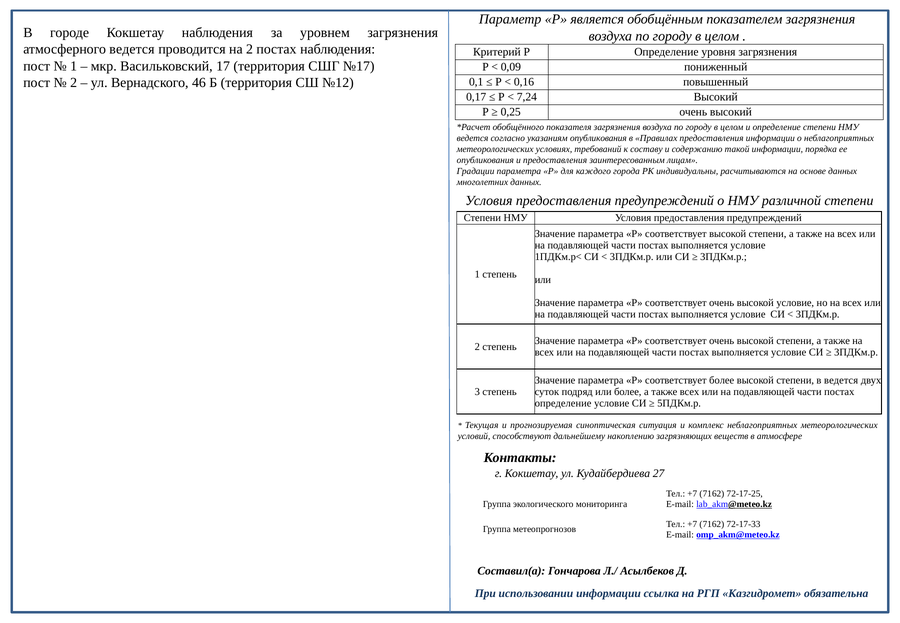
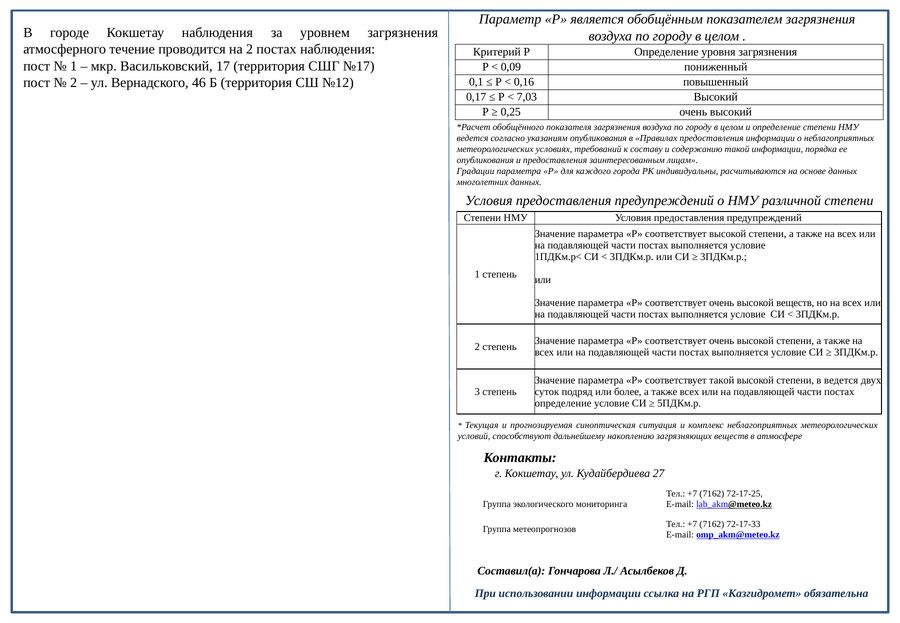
атмосферного ведется: ведется -> течение (132, 49)
7,24: 7,24 -> 7,03 (527, 97)
высокой условие: условие -> веществ (795, 303)
соответствует более: более -> такой (722, 380)
